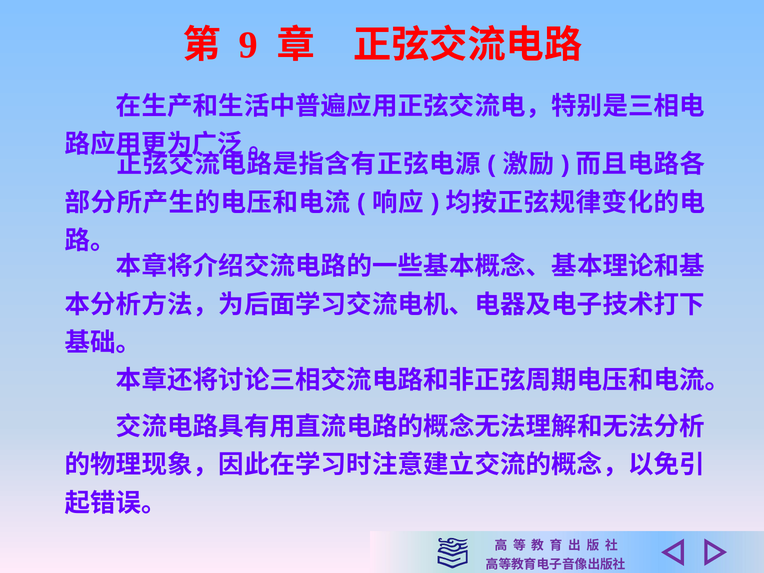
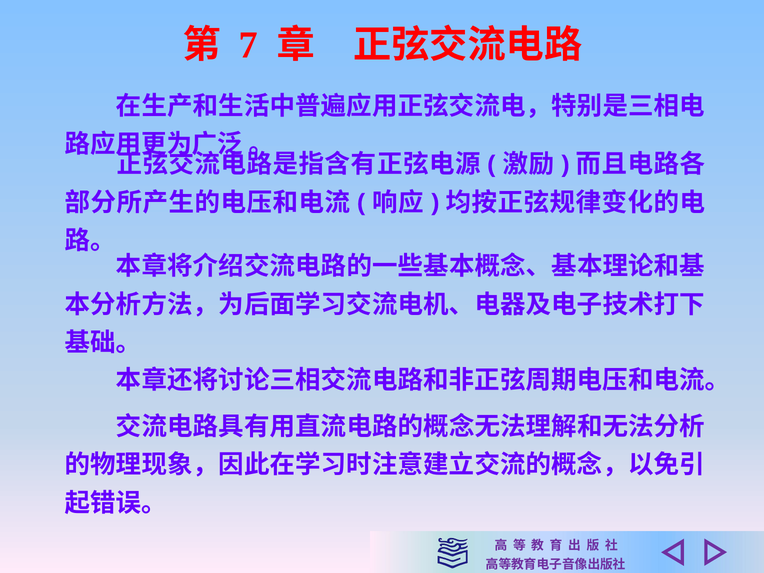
9: 9 -> 7 (248, 45)
